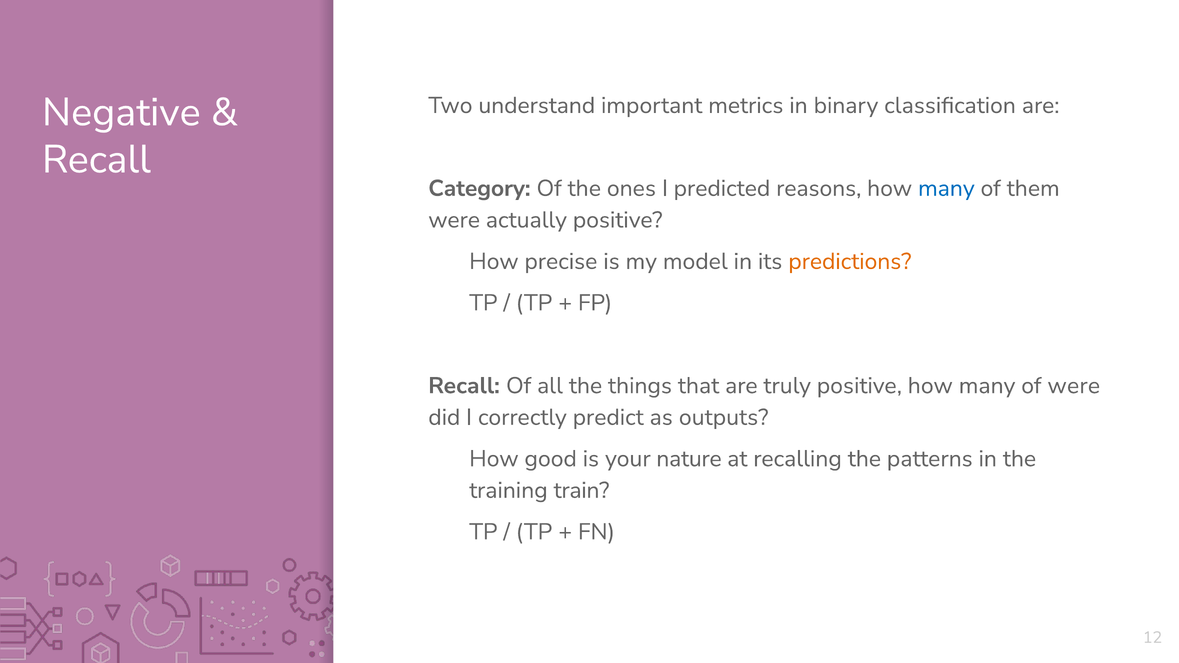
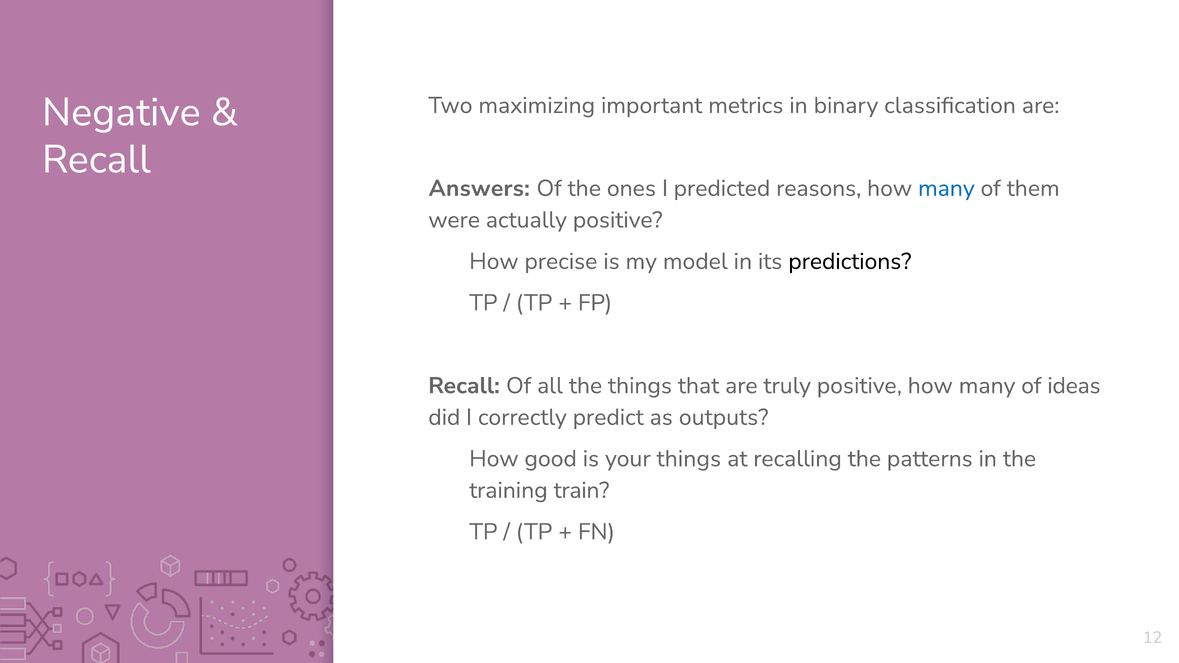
understand: understand -> maximizing (537, 105)
Category: Category -> Answers (479, 188)
predictions colour: orange -> black (850, 261)
of were: were -> ideas (1074, 386)
your nature: nature -> things (689, 459)
